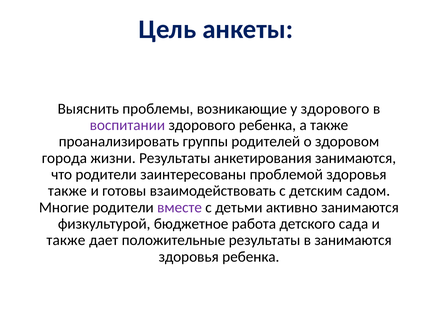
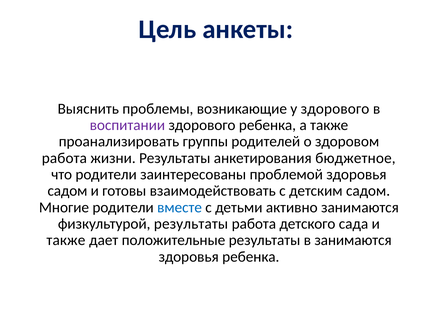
города: города -> работа (64, 158)
анкетирования занимаются: занимаются -> бюджетное (355, 158)
также: также -> садом (67, 191)
вместе colour: purple -> blue (180, 207)
физкультурой бюджетное: бюджетное -> результаты (191, 223)
